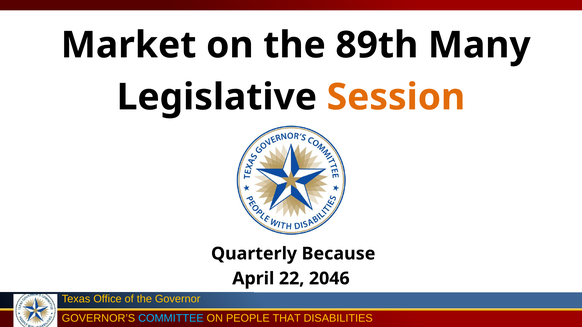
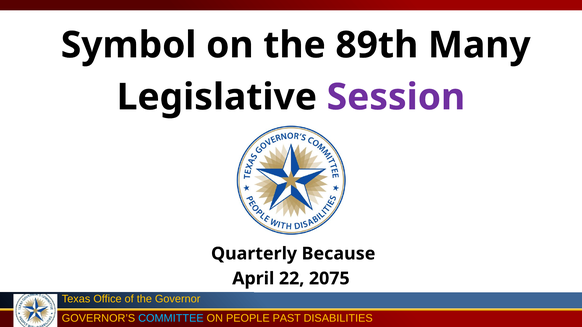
Market: Market -> Symbol (129, 45)
Session colour: orange -> purple (396, 97)
2046: 2046 -> 2075 (329, 279)
THAT: THAT -> PAST (287, 319)
